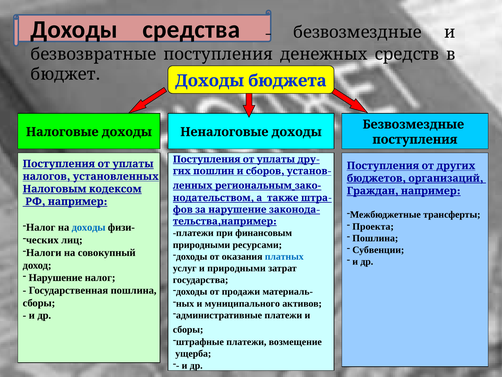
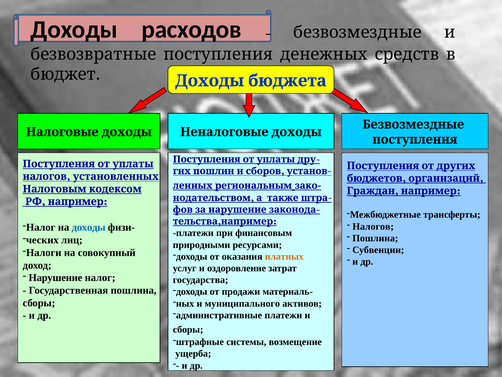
средства: средства -> расходов (192, 30)
Проекта: Проекта -> Налогов (373, 226)
платных colour: blue -> orange (284, 256)
и природными: природными -> оздоровление (237, 268)
штрафные платежи: платежи -> системы (246, 342)
